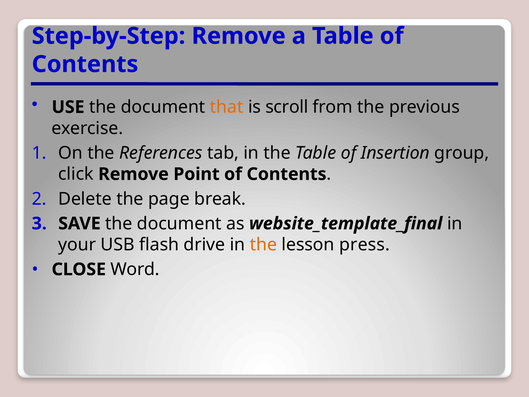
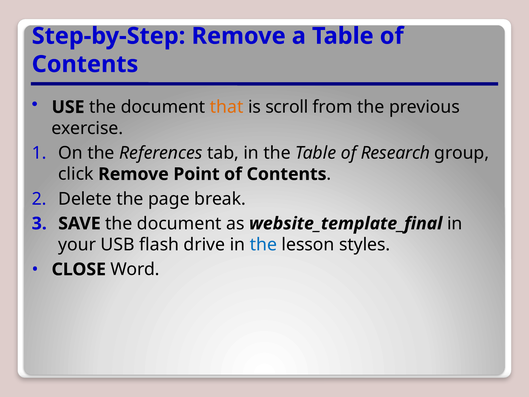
Insertion: Insertion -> Research (395, 153)
the colour: orange -> blue (263, 245)
press: press -> styles (365, 245)
